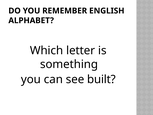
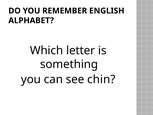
built: built -> chin (101, 79)
